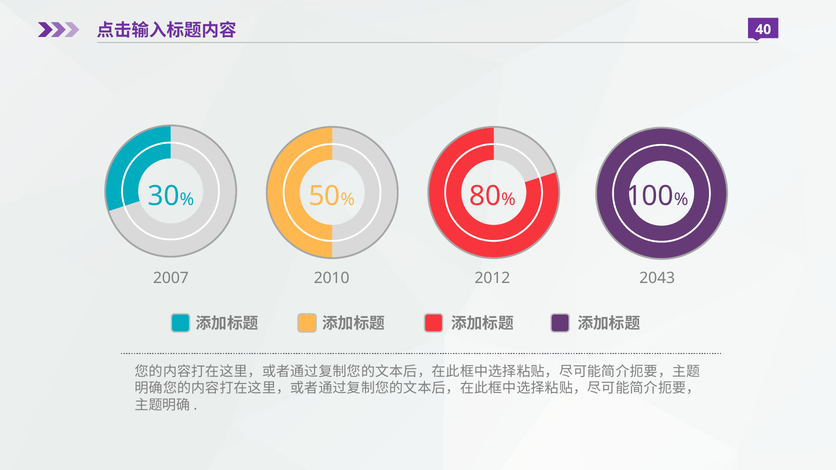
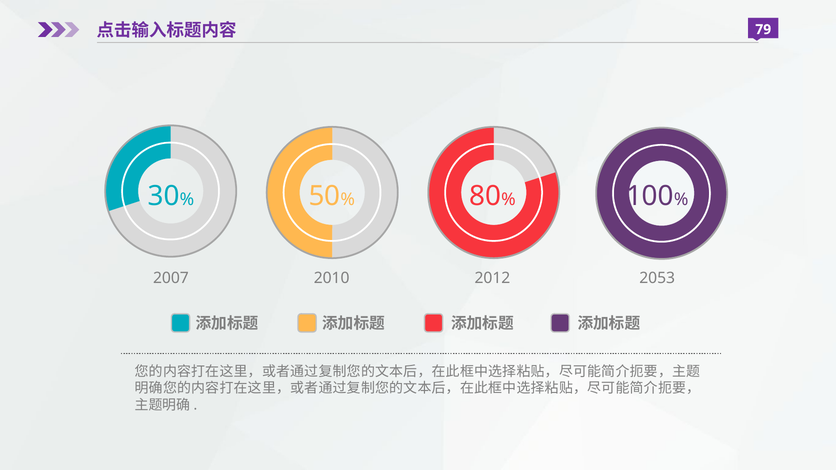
40: 40 -> 79 (763, 30)
2043: 2043 -> 2053 (657, 278)
